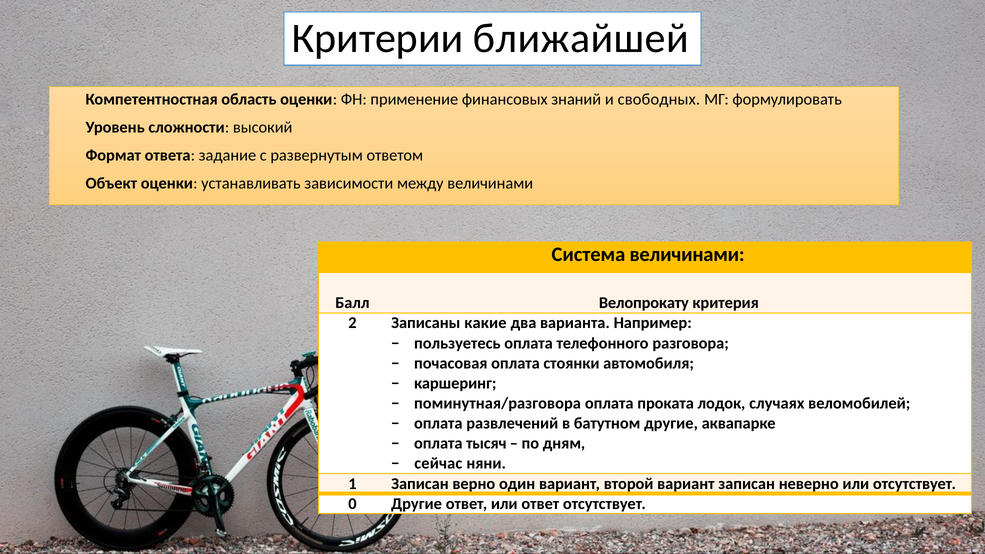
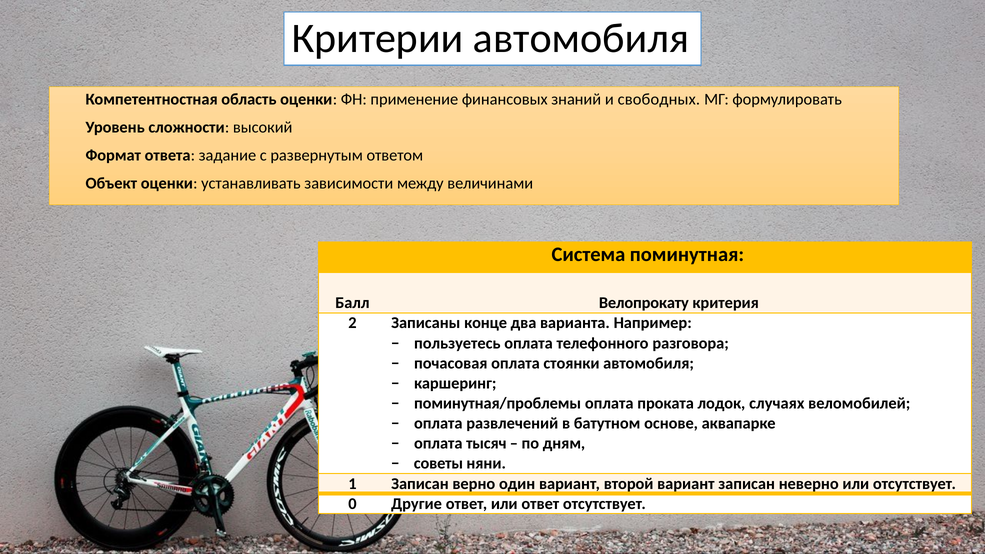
Критерии ближайшей: ближайшей -> автомобиля (581, 38)
Система величинами: величинами -> поминутная (687, 255)
какие: какие -> конце (486, 323)
поминутная/разговора: поминутная/разговора -> поминутная/проблемы (498, 403)
батутном другие: другие -> основе (671, 423)
сейчас: сейчас -> советы (438, 464)
